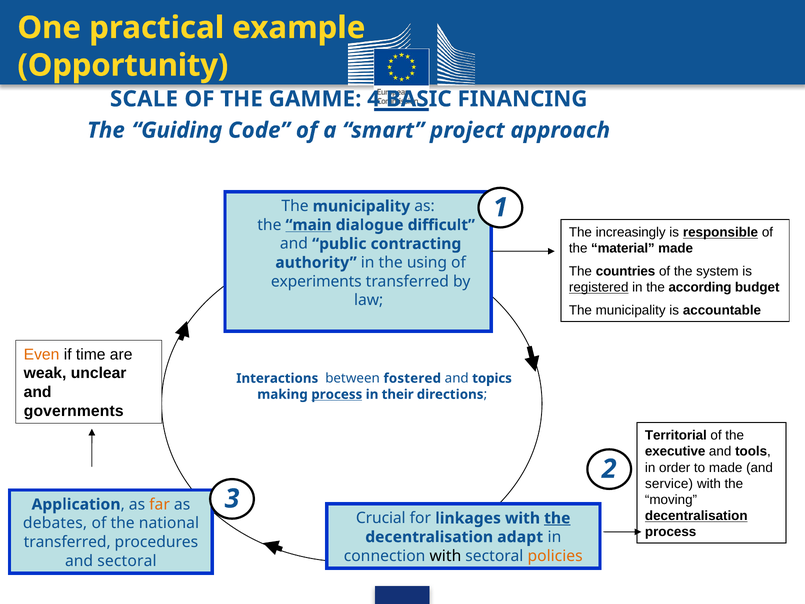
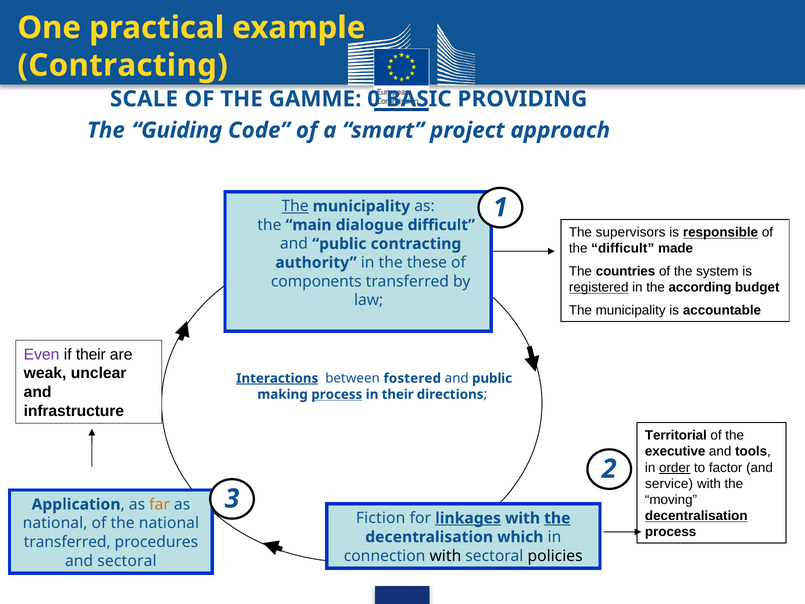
Opportunity: Opportunity -> Contracting (123, 65)
4: 4 -> 0 (374, 99)
FINANCING: FINANCING -> PROVIDING (522, 99)
The underline: none -> present (295, 206)
main underline: present -> none (309, 225)
increasingly: increasingly -> supervisors (631, 232)
the material: material -> difficult (623, 248)
using: using -> these (427, 263)
experiments: experiments -> components (316, 281)
Even colour: orange -> purple (42, 354)
if time: time -> their (91, 354)
Interactions underline: none -> present (277, 378)
topics: topics -> public (492, 378)
governments: governments -> infrastructure (74, 411)
order underline: none -> present (675, 467)
to made: made -> factor (726, 467)
Crucial: Crucial -> Fiction (381, 518)
linkages underline: none -> present (468, 518)
debates: debates -> national (55, 523)
adapt: adapt -> which (520, 537)
policies colour: orange -> black (555, 556)
